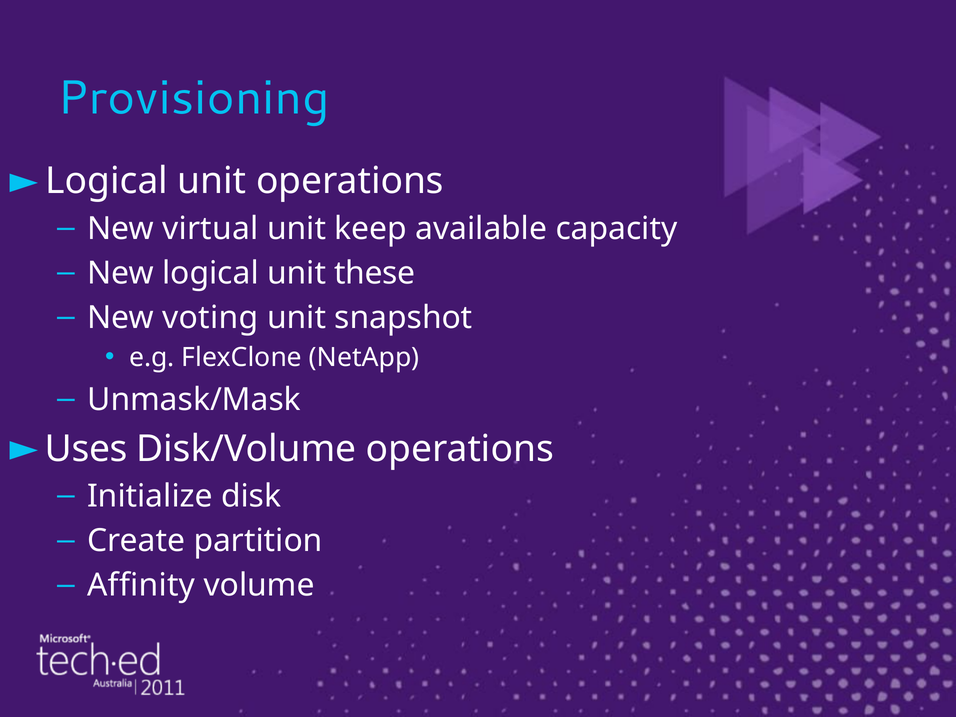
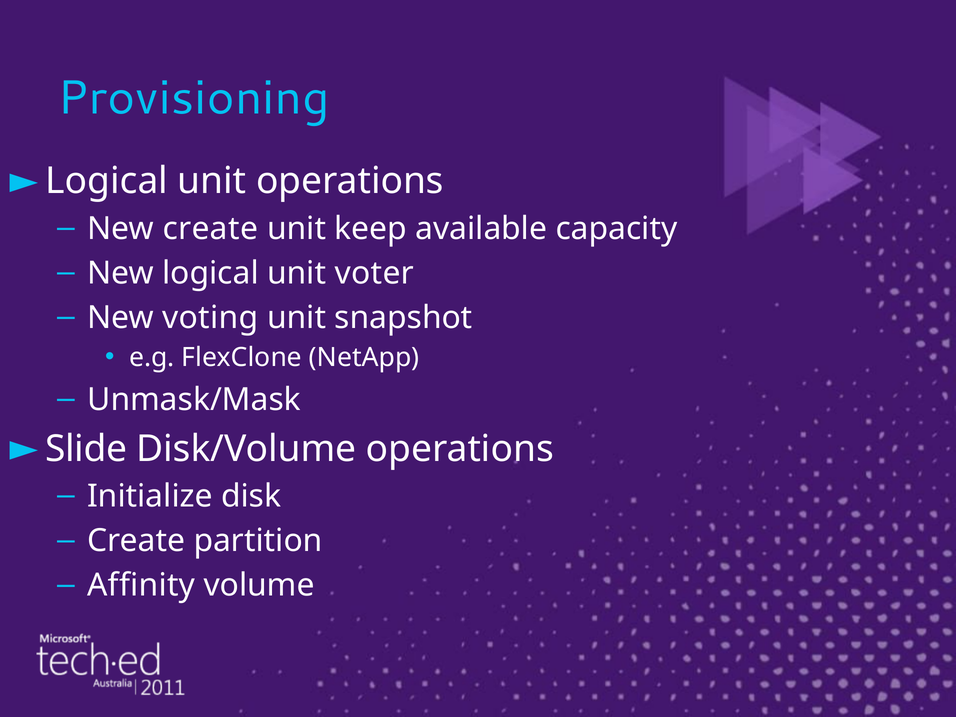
New virtual: virtual -> create (210, 229)
these: these -> voter (374, 273)
Uses: Uses -> Slide (86, 449)
